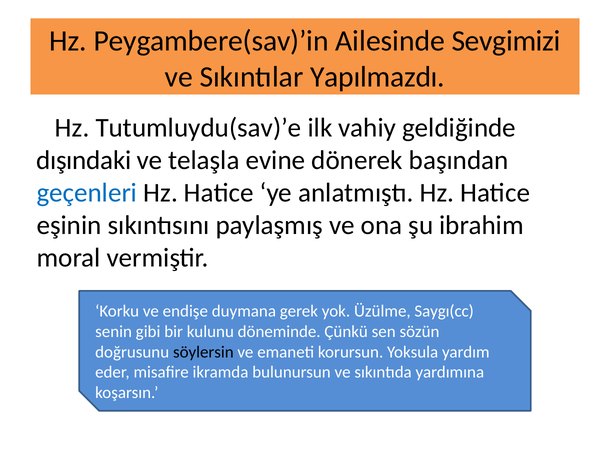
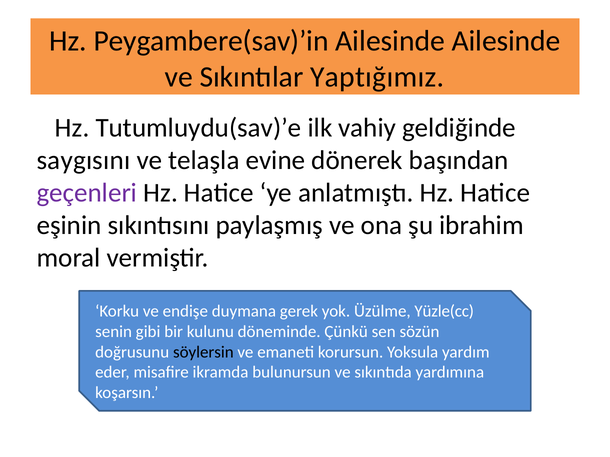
Ailesinde Sevgimizi: Sevgimizi -> Ailesinde (506, 41)
Yapılmazdı: Yapılmazdı -> Yaptığımız (377, 77)
dışındaki: dışındaki -> saygısını (83, 161)
geçenleri colour: blue -> purple (87, 193)
Saygı(cc: Saygı(cc -> Yüzle(cc (444, 312)
